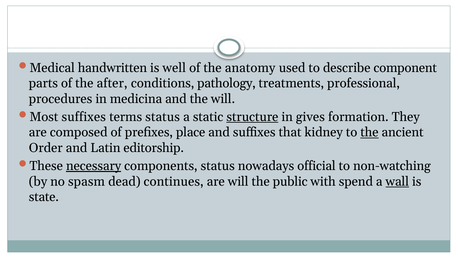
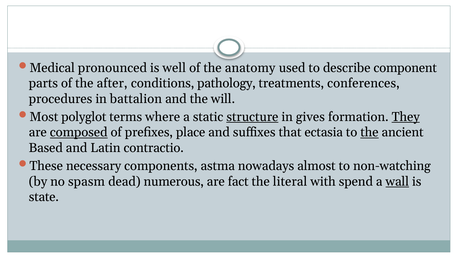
handwritten: handwritten -> pronounced (112, 68)
professional: professional -> conferences (363, 83)
medicina: medicina -> battalion (136, 99)
Most suffixes: suffixes -> polyglot (84, 117)
terms status: status -> where (163, 117)
They underline: none -> present (406, 117)
composed underline: none -> present (79, 132)
kidney: kidney -> ectasia (324, 132)
Order: Order -> Based (46, 148)
editorship: editorship -> contractio (154, 148)
necessary underline: present -> none (94, 166)
components status: status -> astma (218, 166)
official: official -> almost (316, 166)
continues: continues -> numerous (174, 181)
are will: will -> fact (238, 181)
public: public -> literal (290, 181)
